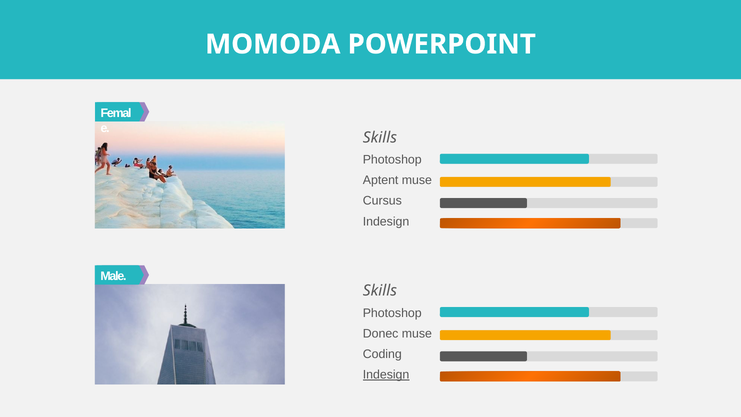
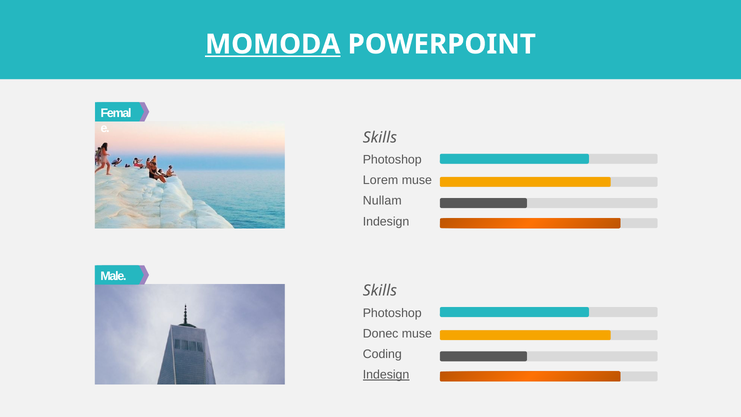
MOMODA underline: none -> present (273, 44)
Aptent: Aptent -> Lorem (381, 180)
Cursus: Cursus -> Nullam (382, 201)
